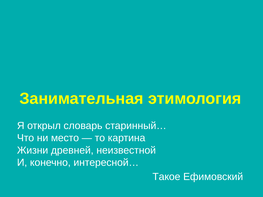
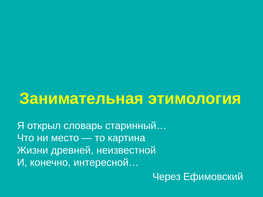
Такое: Такое -> Через (167, 177)
